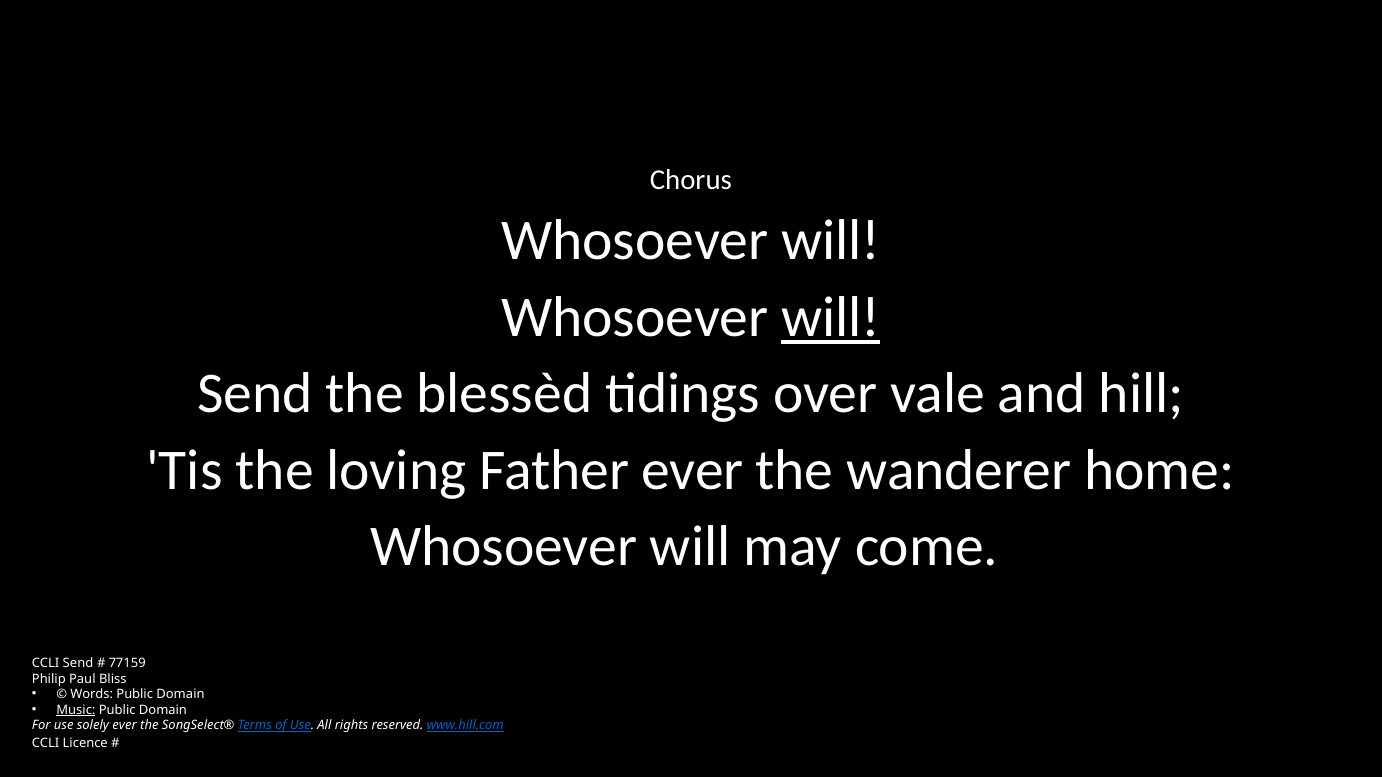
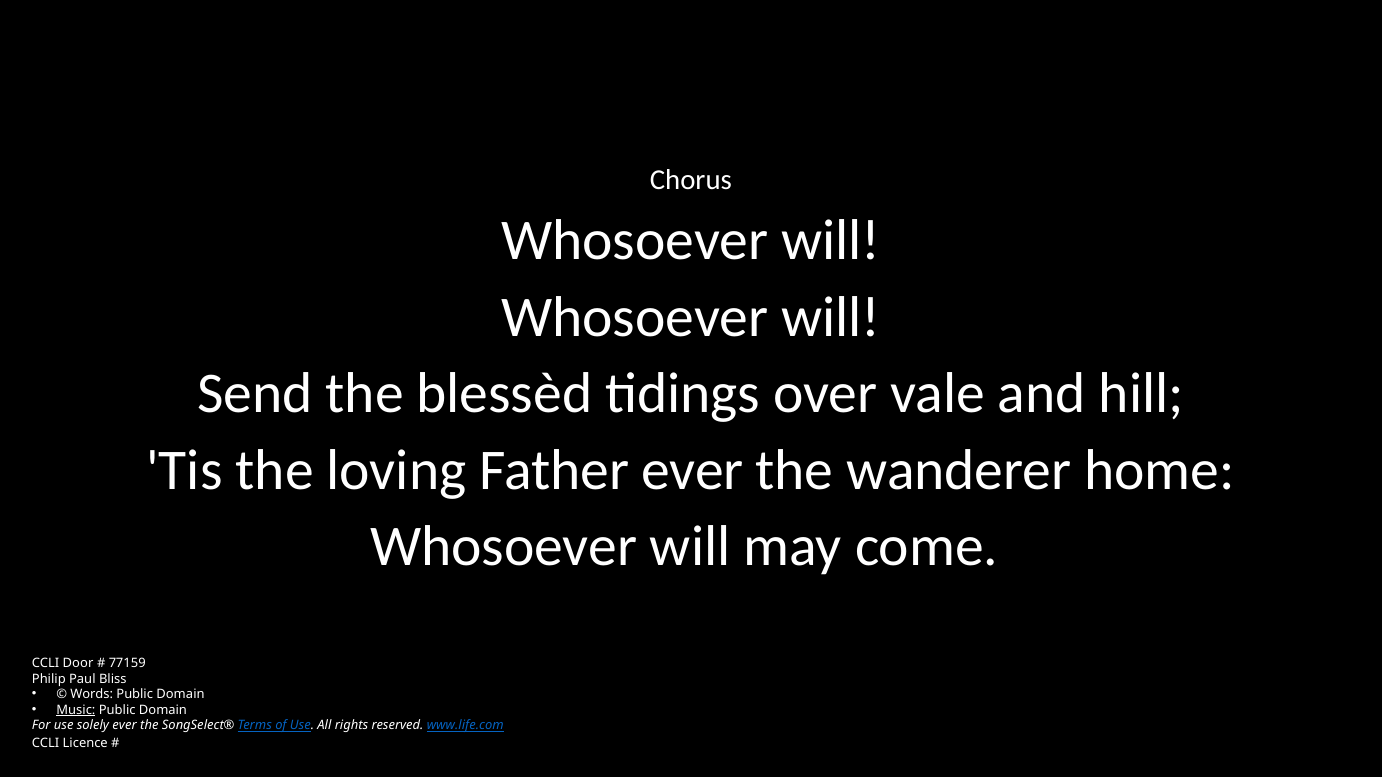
will underline: present -> none (831, 317)
CCLI Send: Send -> Door (78, 664)
www.hill.com: www.hill.com -> www.life.com (465, 726)
